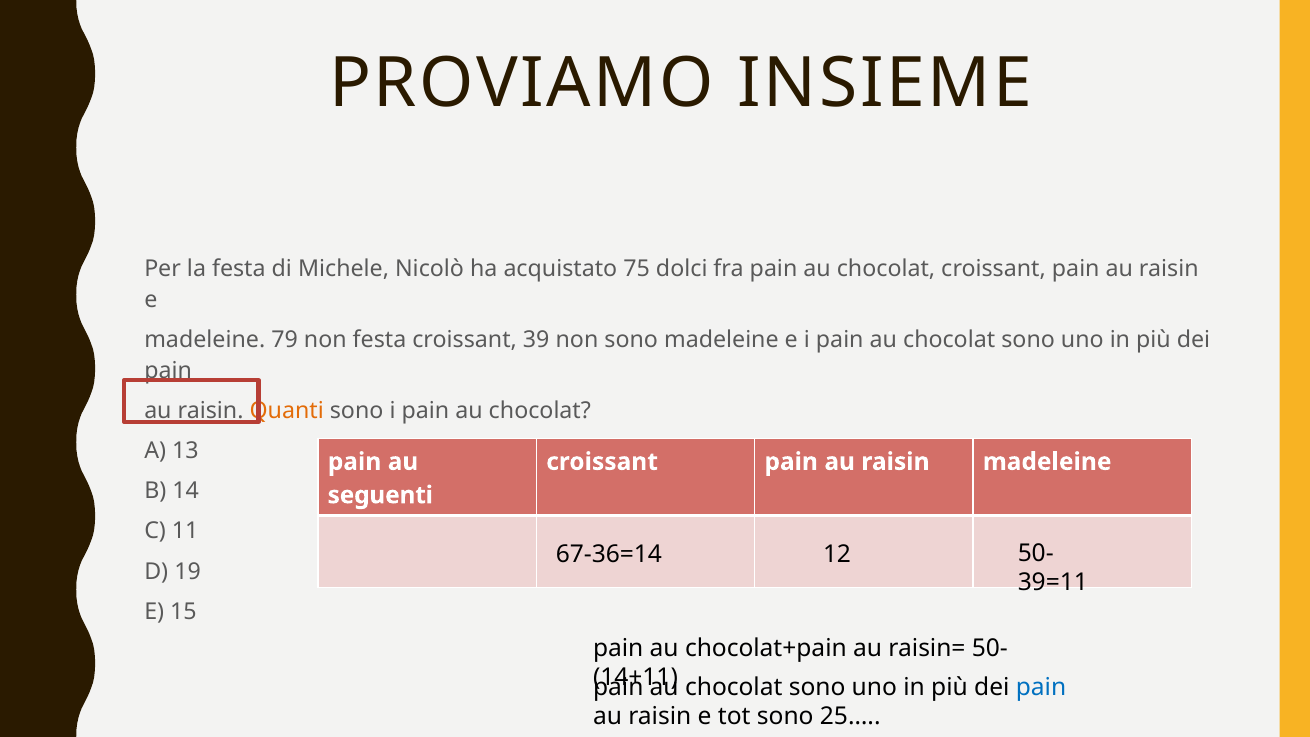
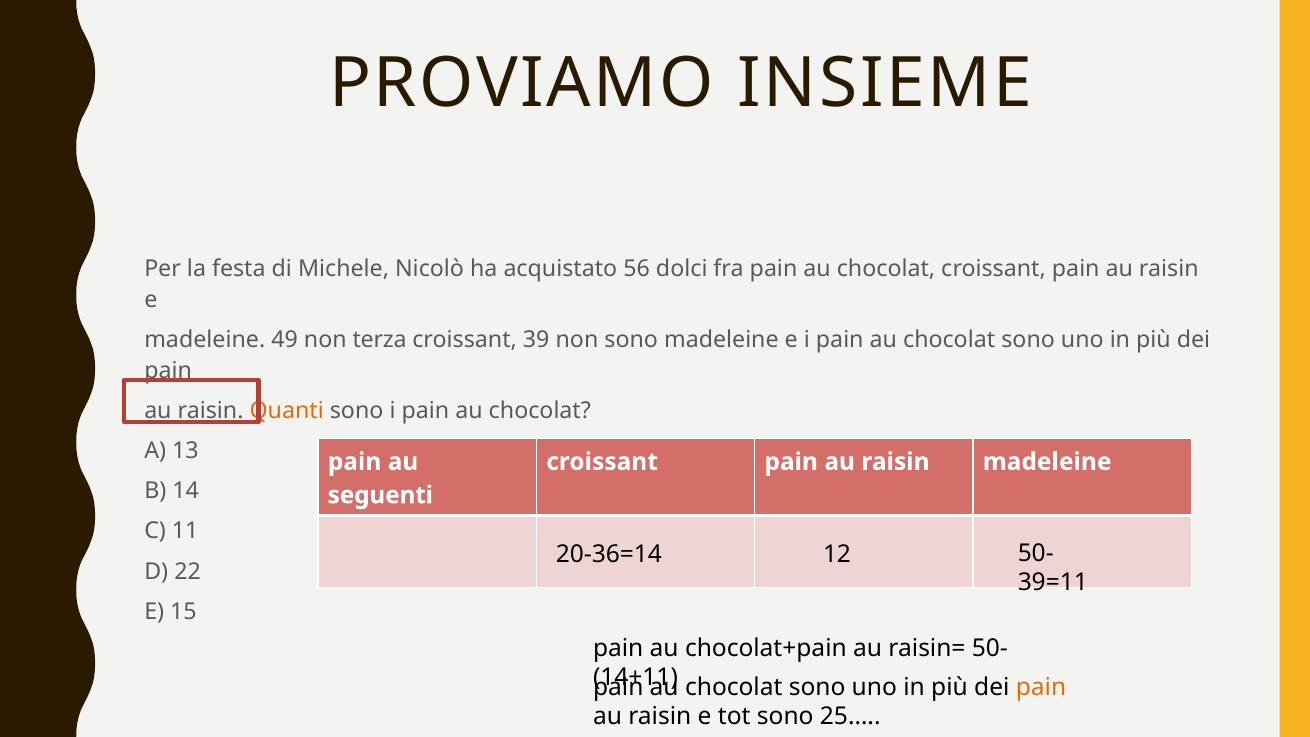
75: 75 -> 56 (637, 269)
79: 79 -> 49 (285, 340)
non festa: festa -> terza (380, 340)
67-36=14: 67-36=14 -> 20-36=14 (609, 554)
19: 19 -> 22 (188, 571)
pain colour: blue -> orange (1041, 687)
